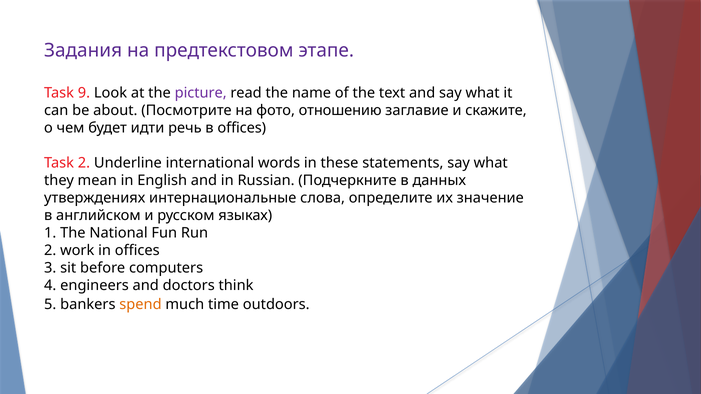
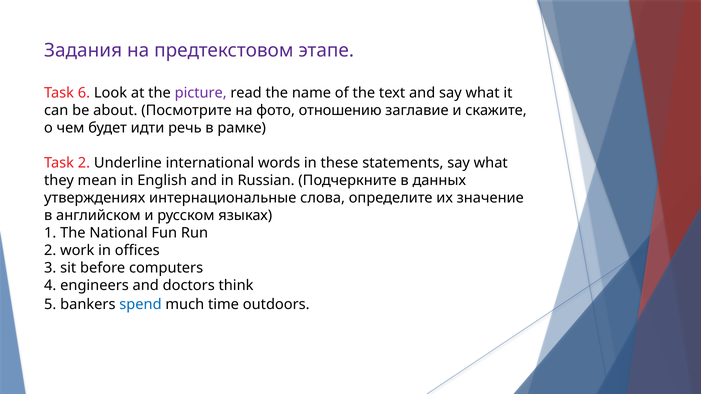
9: 9 -> 6 (84, 93)
в offices: offices -> рамке (242, 128)
spend colour: orange -> blue (140, 305)
